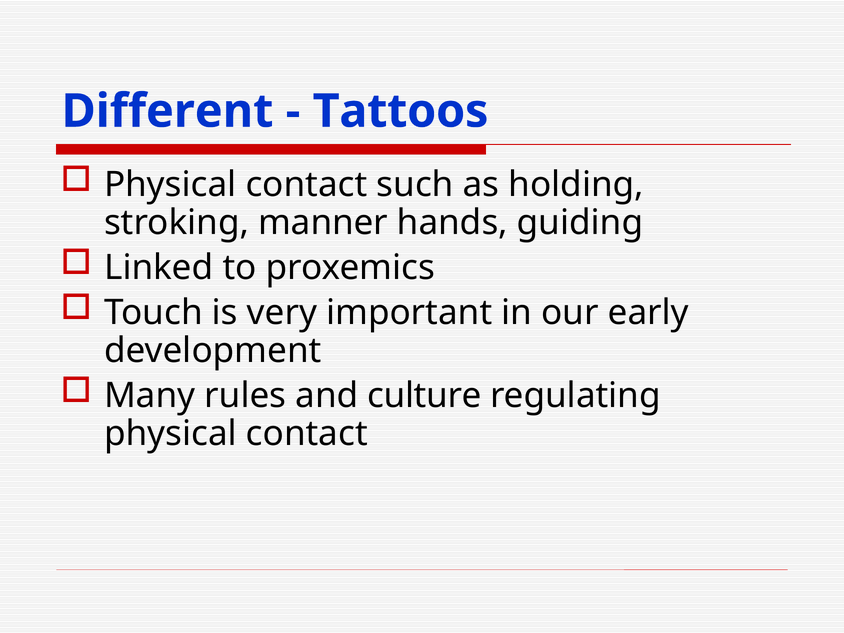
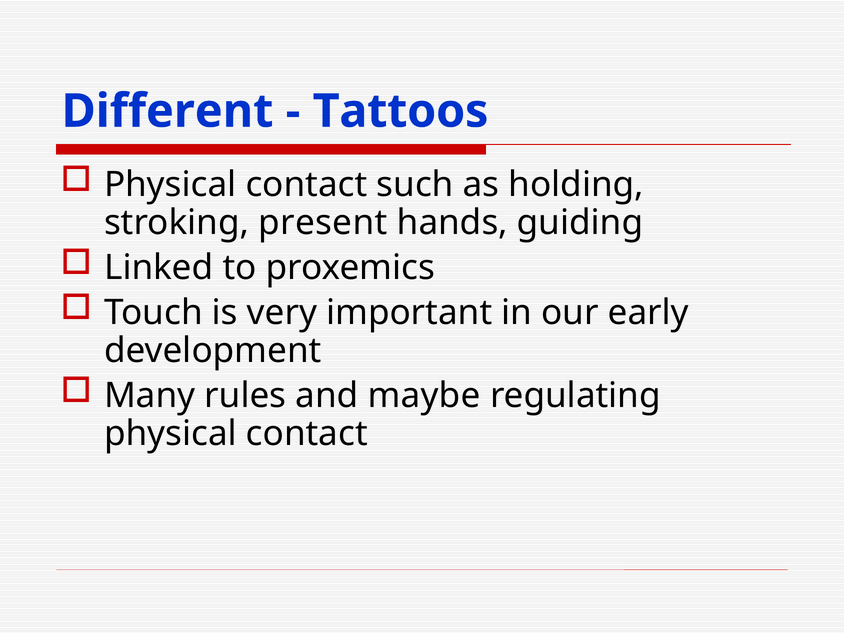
manner: manner -> present (323, 223)
culture: culture -> maybe (424, 396)
